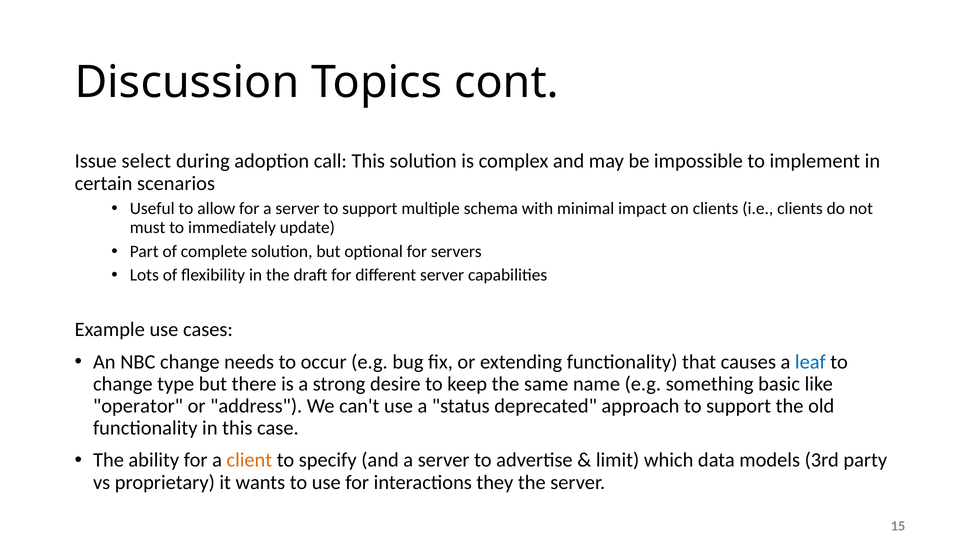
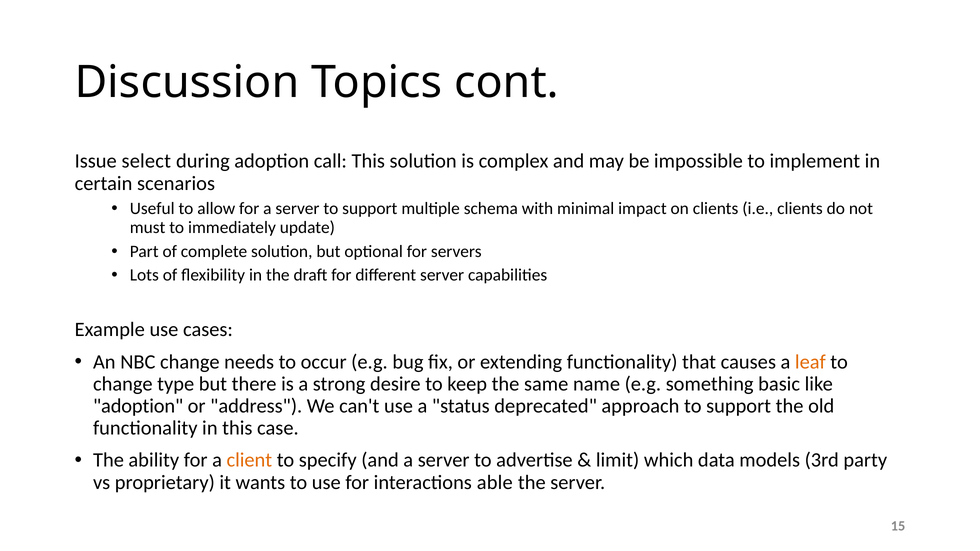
leaf colour: blue -> orange (810, 362)
operator: operator -> adoption (138, 406)
they: they -> able (495, 482)
